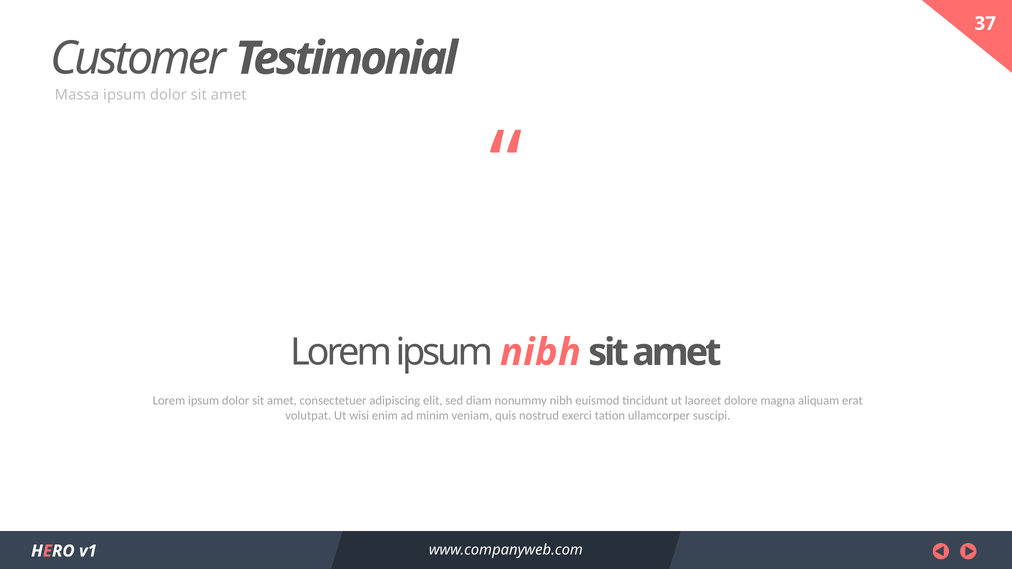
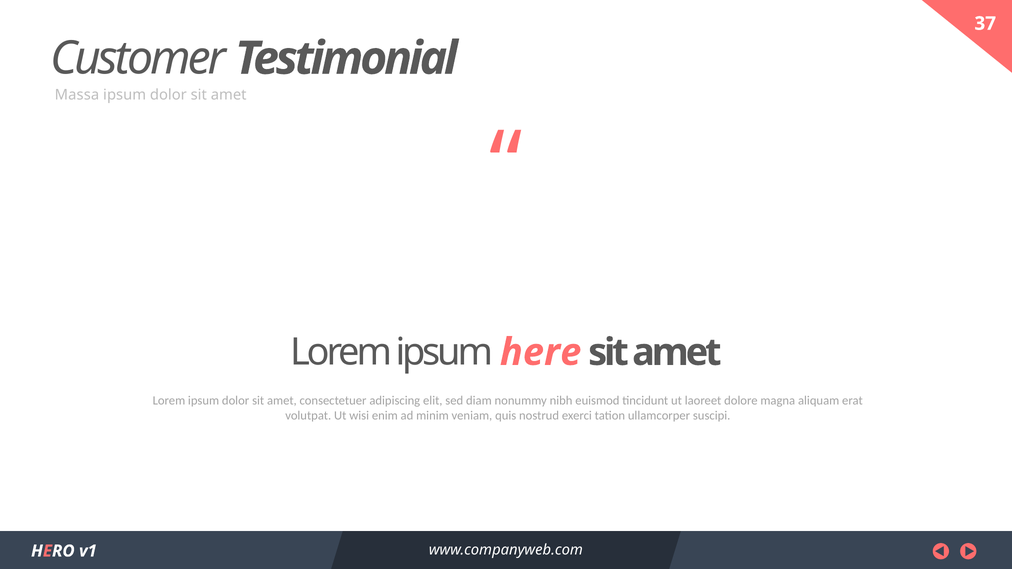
ipsum nibh: nibh -> here (541, 353)
